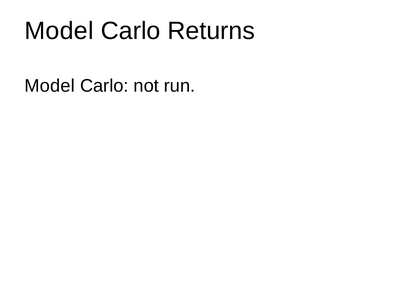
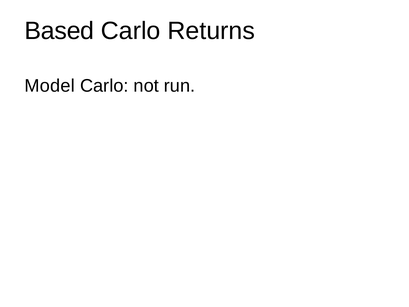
Model: Model -> Based (59, 31)
